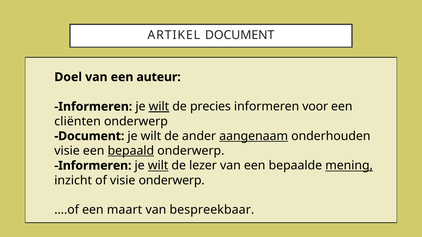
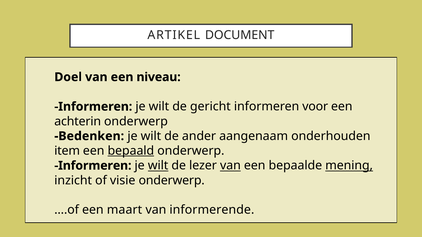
auteur: auteur -> niveau (159, 77)
wilt underline: present -> none (159, 107)
precies: precies -> gericht (210, 107)
cliënten: cliënten -> achterin (78, 122)
Document: Document -> Bedenken (89, 136)
aangenaam underline: present -> none (254, 136)
visie: visie -> item (67, 151)
van underline: none -> present (230, 166)
bespreekbaar: bespreekbaar -> informerende (212, 210)
